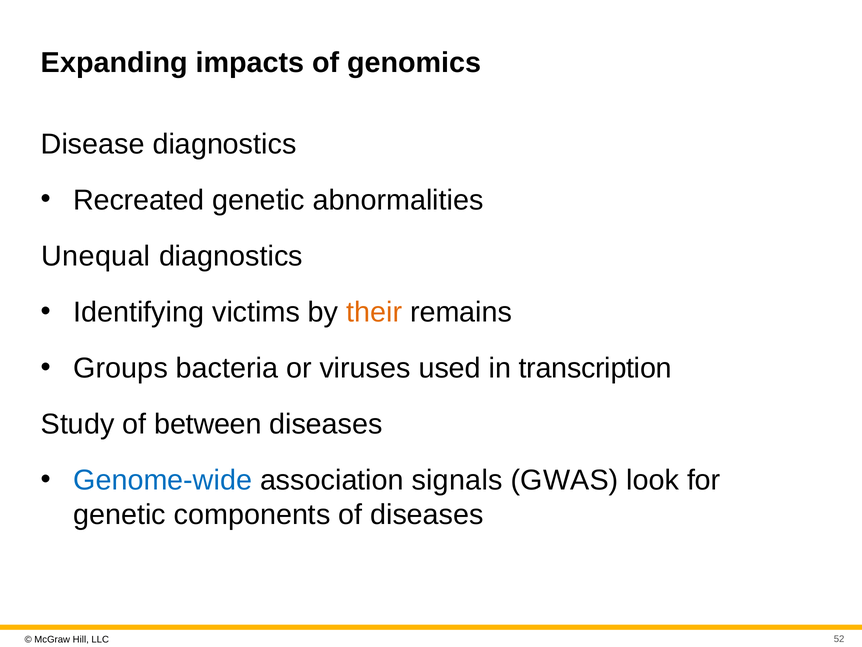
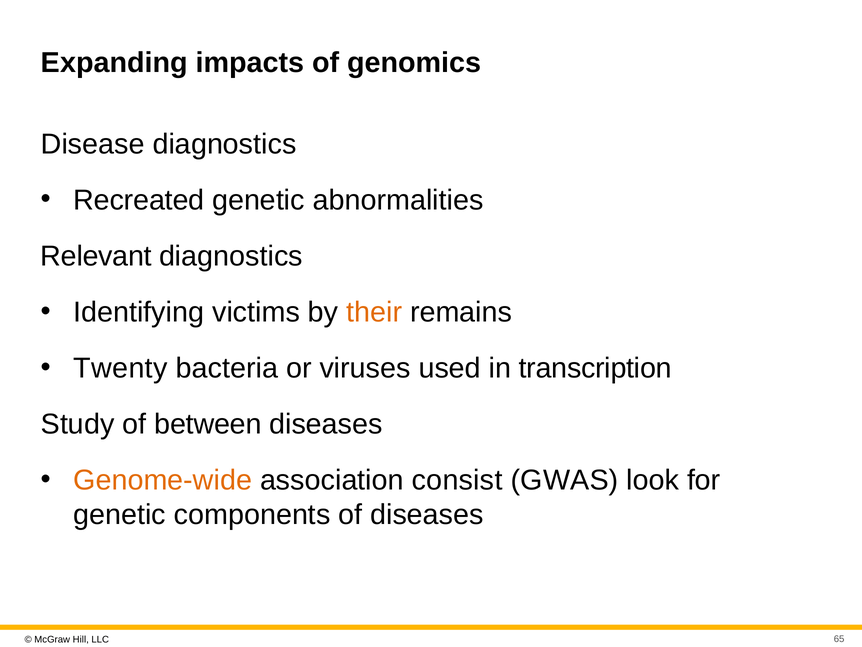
Unequal: Unequal -> Relevant (96, 256)
Groups: Groups -> Twenty (121, 368)
Genome-wide colour: blue -> orange (163, 480)
signals: signals -> consist (457, 480)
52: 52 -> 65 (839, 638)
